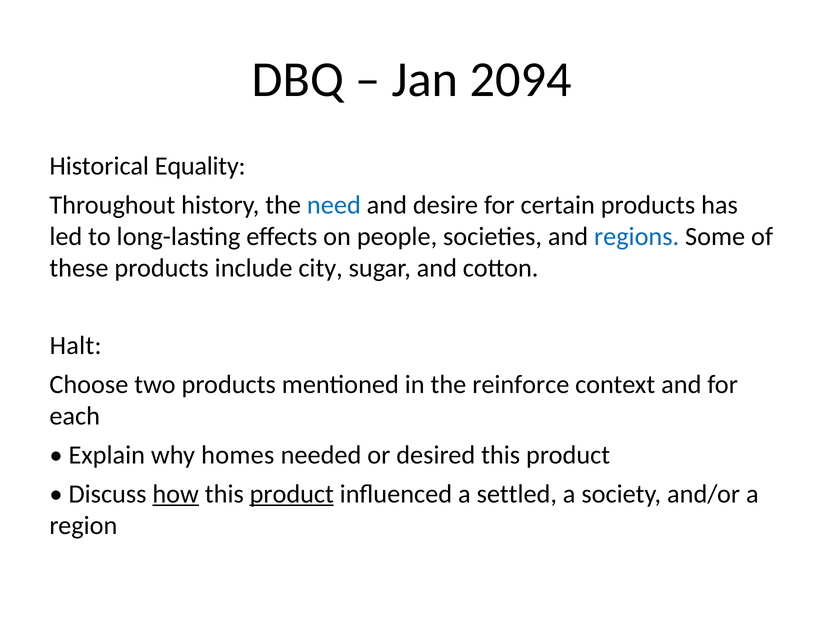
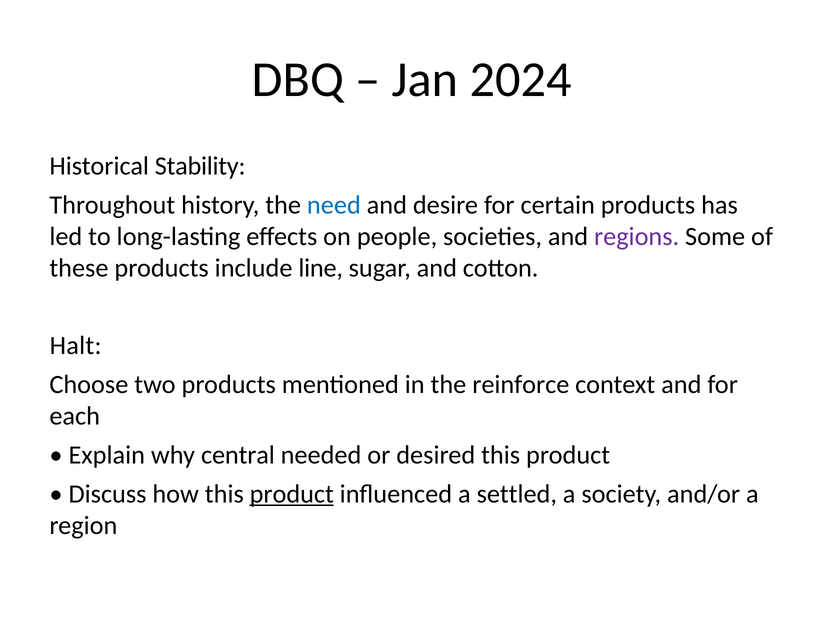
2094: 2094 -> 2024 (521, 80)
Equality: Equality -> Stability (200, 166)
regions colour: blue -> purple (637, 236)
city: city -> line (321, 268)
homes: homes -> central (238, 455)
how underline: present -> none (176, 494)
